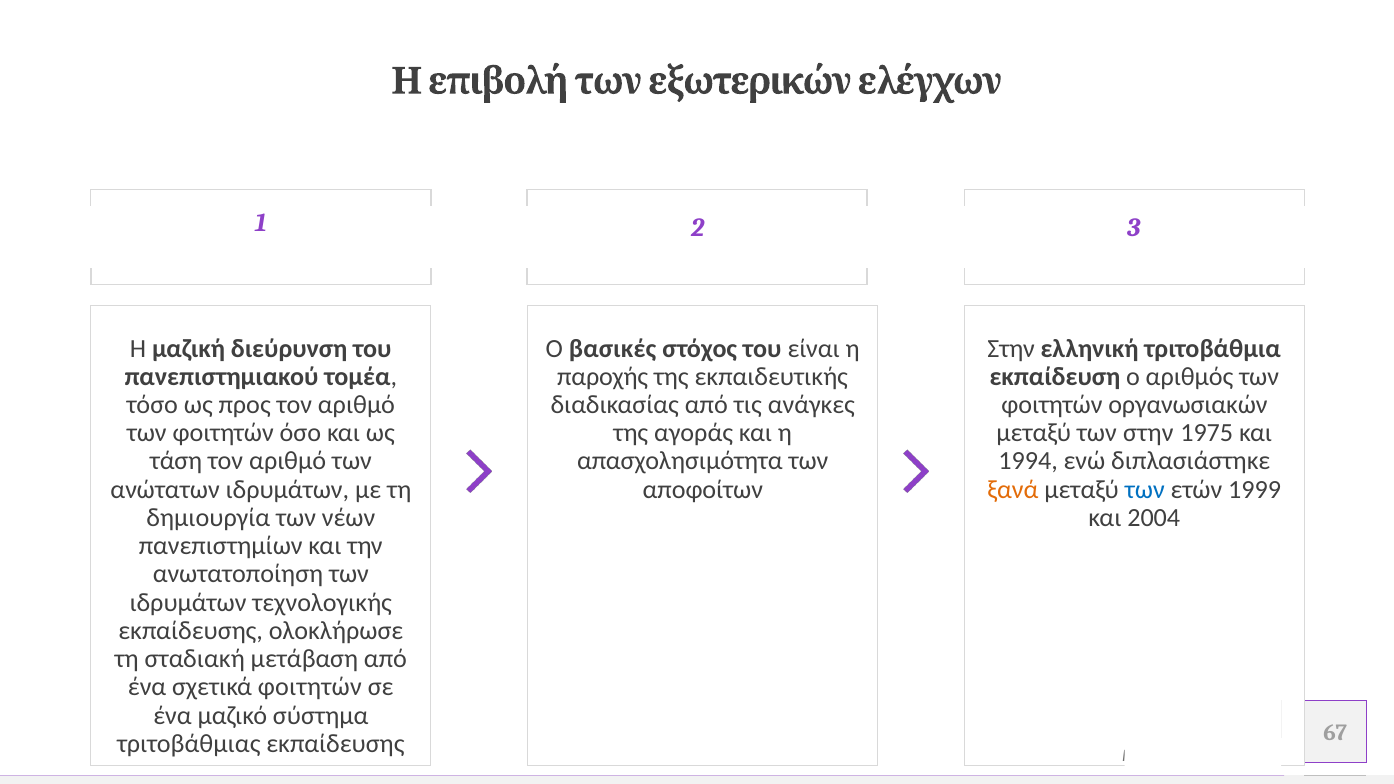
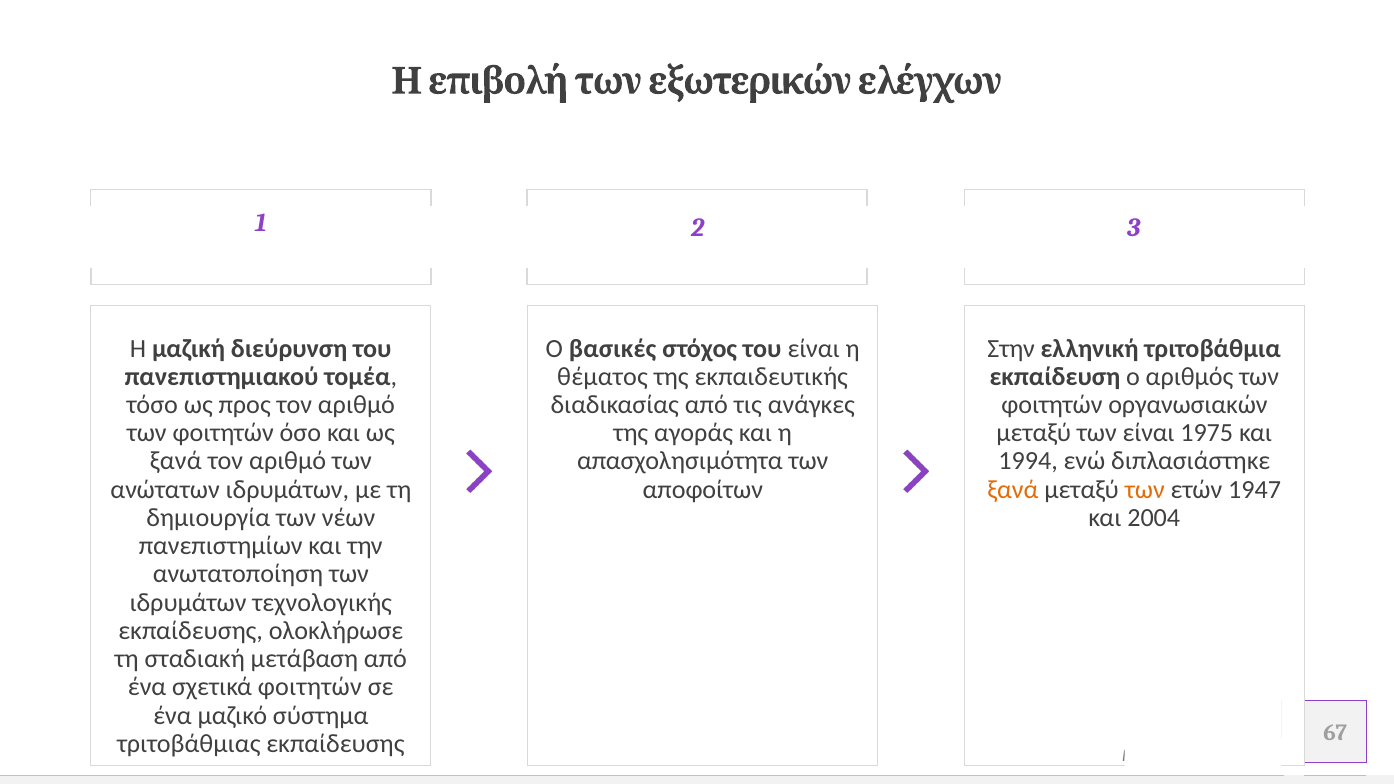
παροχής: παροχής -> θέματος (602, 377)
των στην: στην -> είναι (1149, 433)
τάση: τάση -> ξανά (176, 461)
των colour: blue -> orange (1145, 490)
1999: 1999 -> 1947 (1255, 490)
